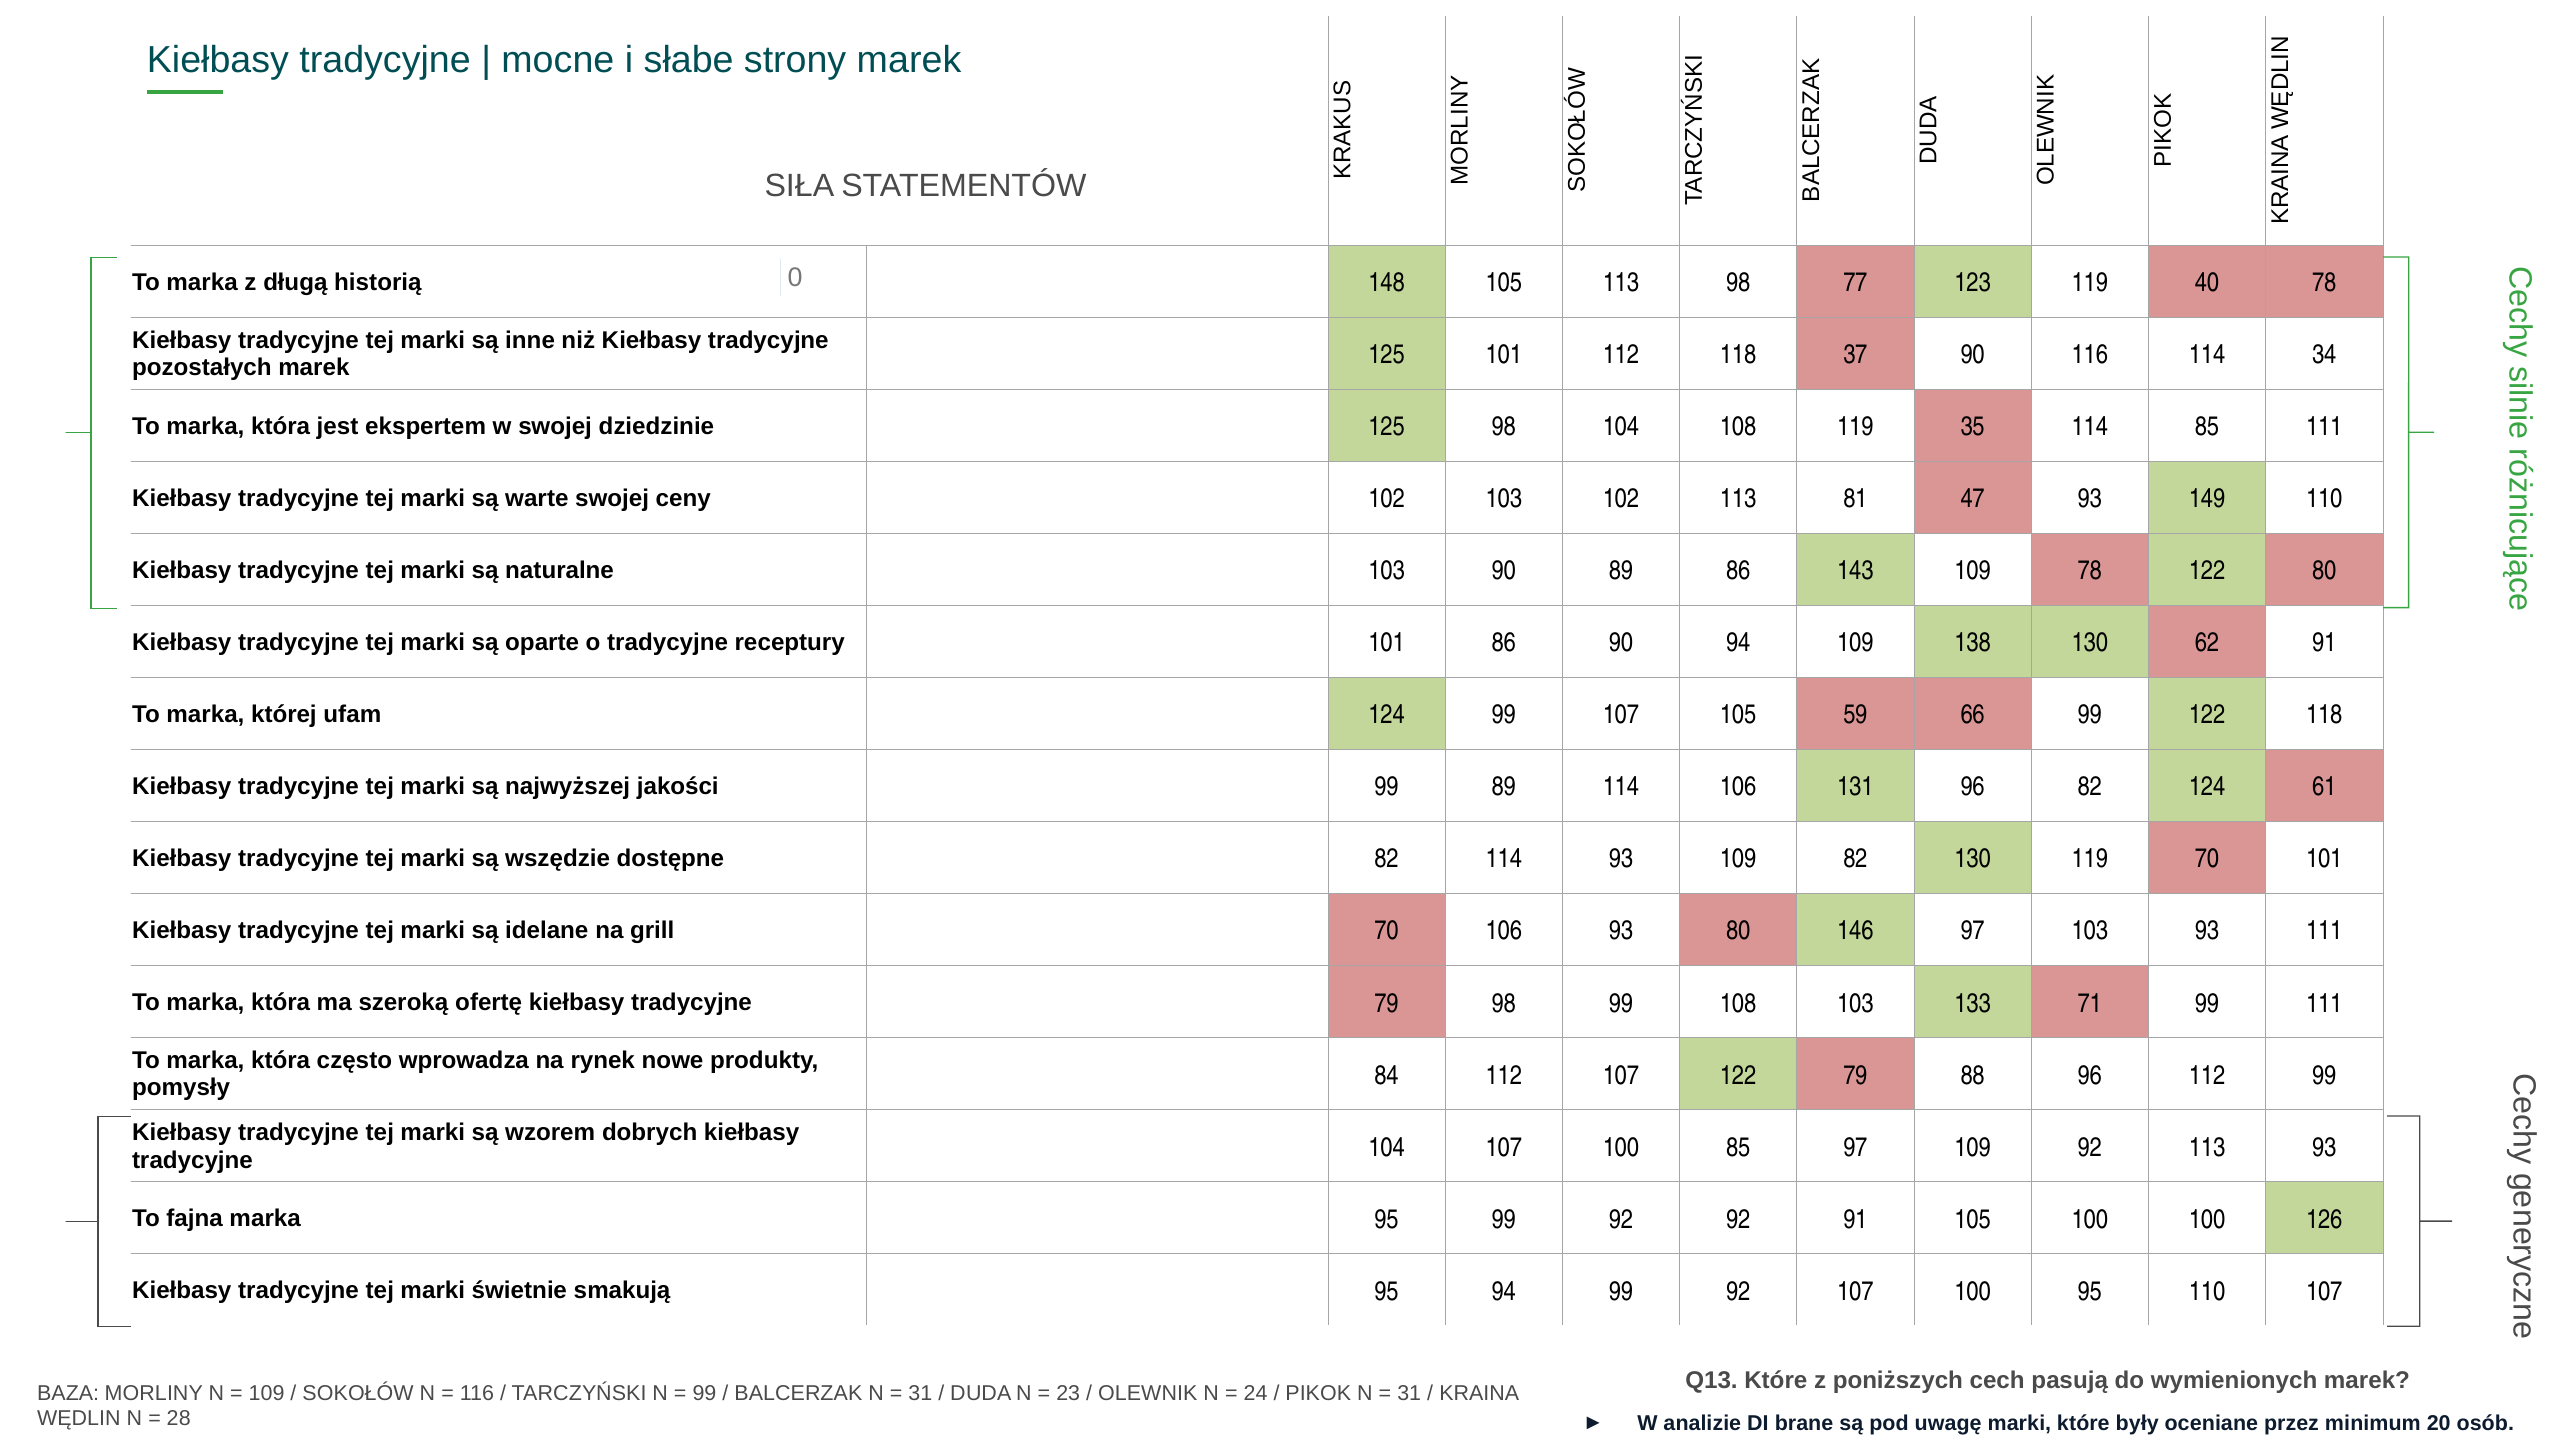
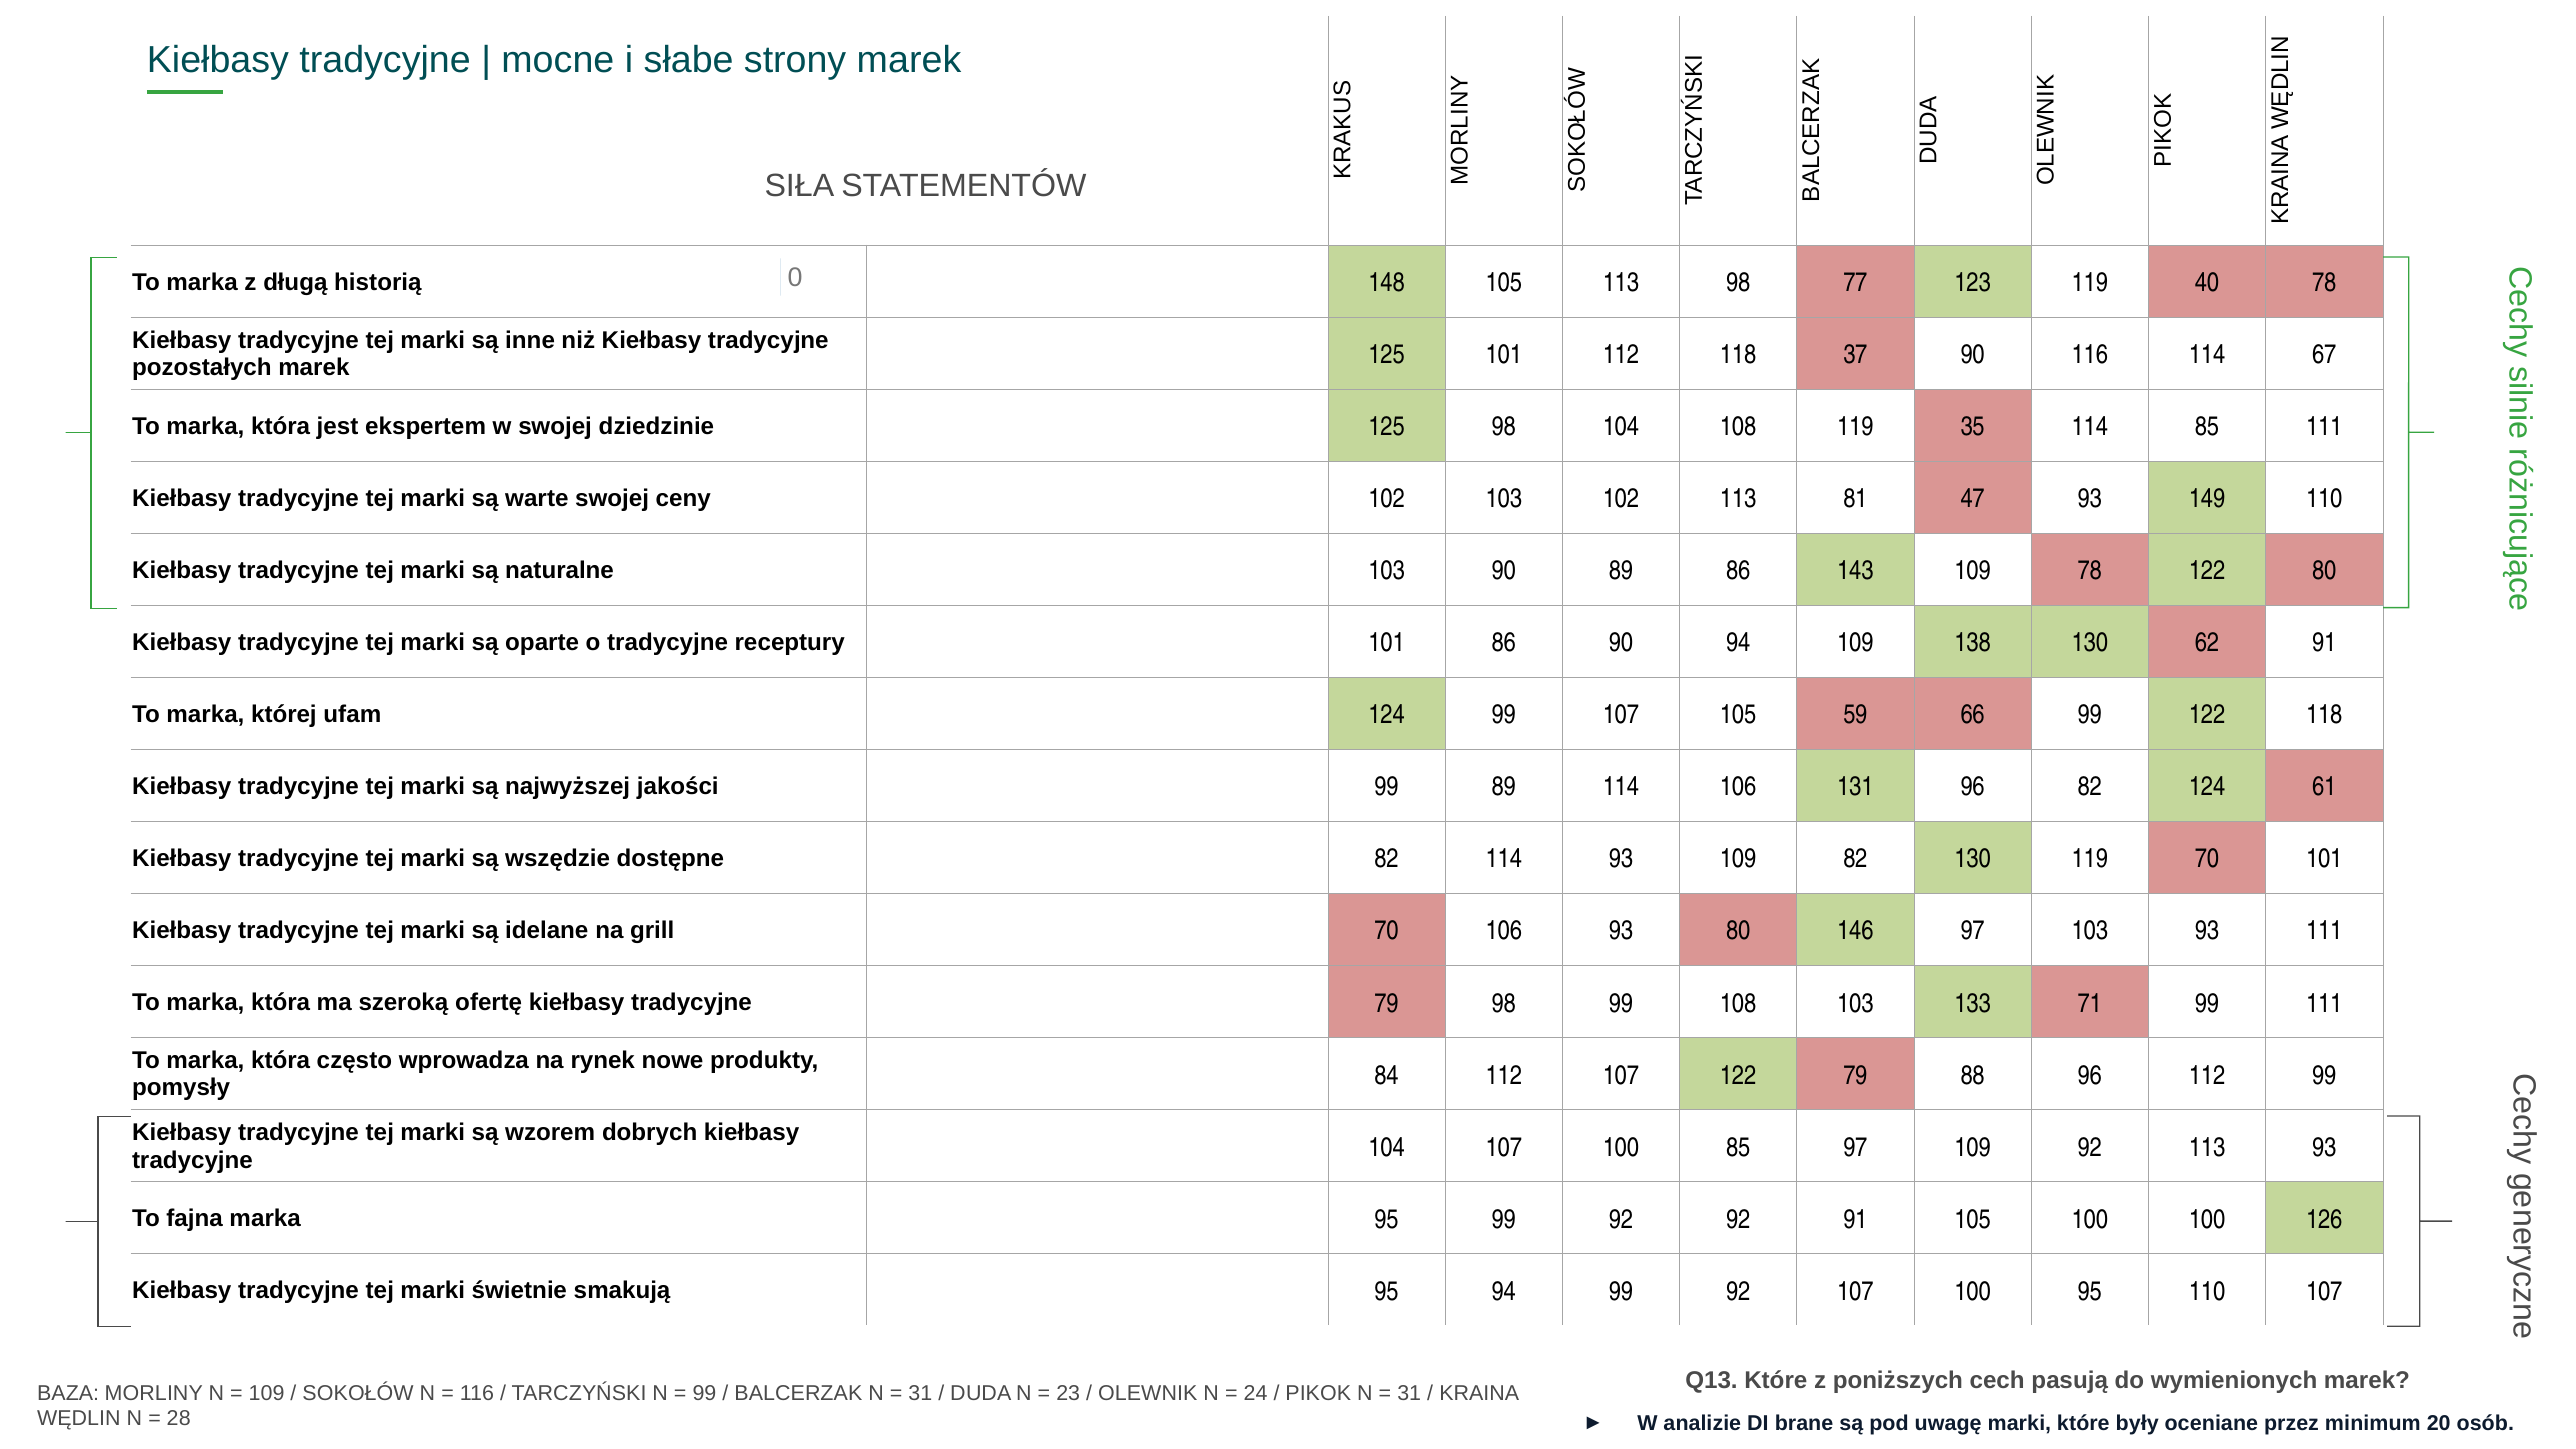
34: 34 -> 67 (2324, 355)
